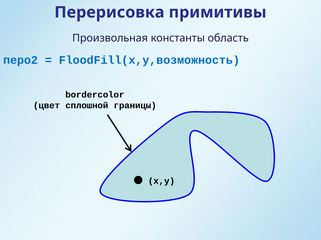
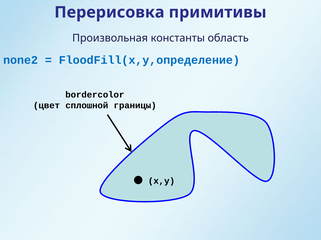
перо2: перо2 -> none2 (21, 60)
FloodFill(x,y,возможность: FloodFill(x,y,возможность -> FloodFill(x,y,определение (149, 60)
